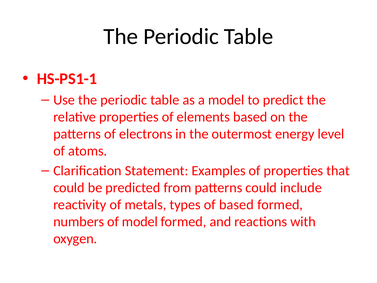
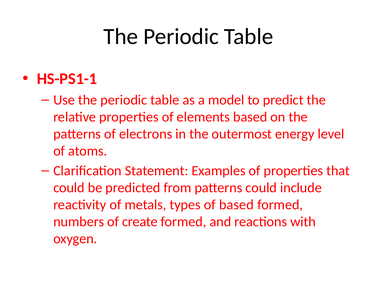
of model: model -> create (140, 222)
